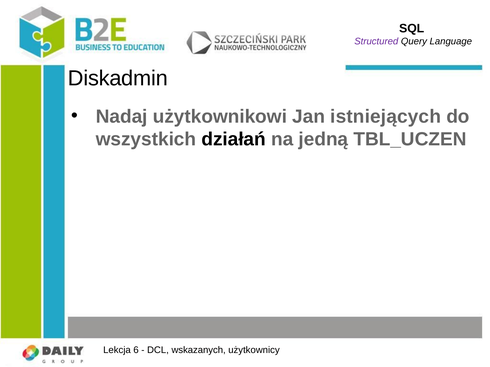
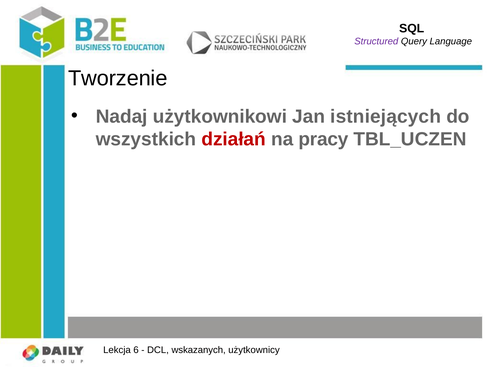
Diskadmin: Diskadmin -> Tworzenie (118, 79)
działań colour: black -> red (234, 139)
jedną: jedną -> pracy (323, 139)
